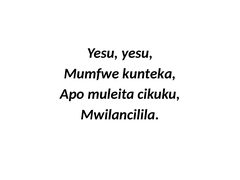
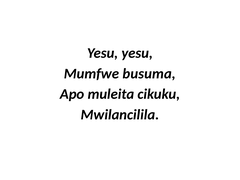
kunteka: kunteka -> busuma (149, 74)
